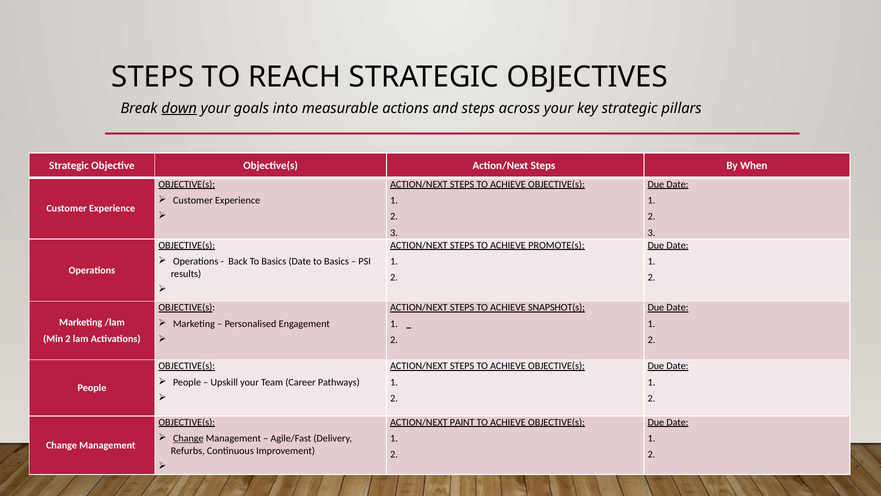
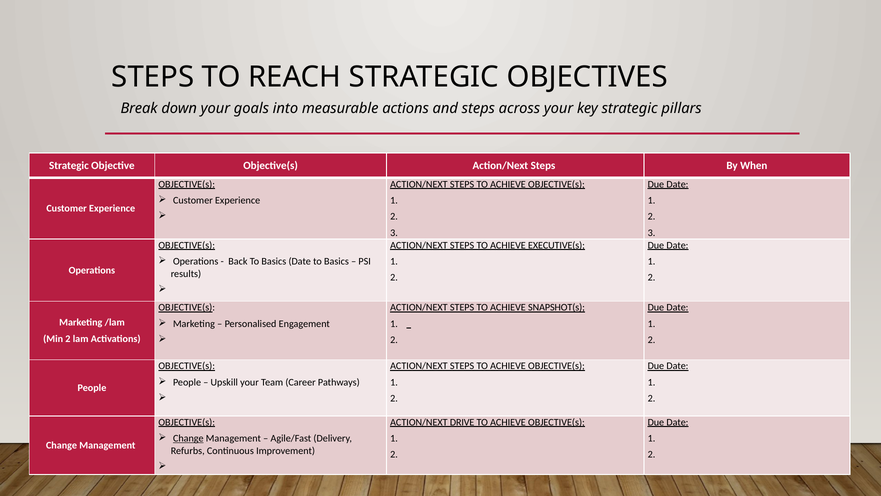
down underline: present -> none (179, 108)
PROMOTE(s: PROMOTE(s -> EXECUTIVE(s (556, 245)
PAINT: PAINT -> DRIVE (462, 422)
